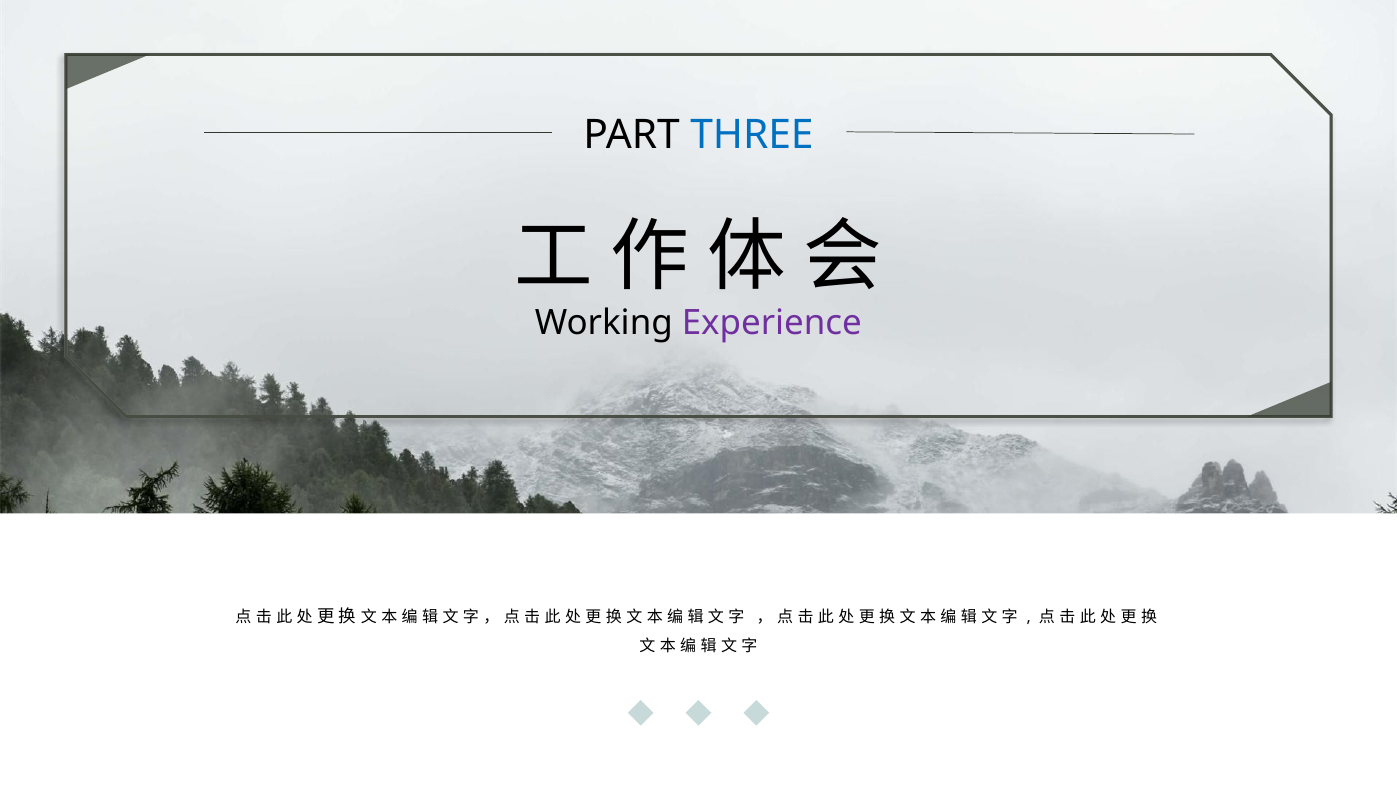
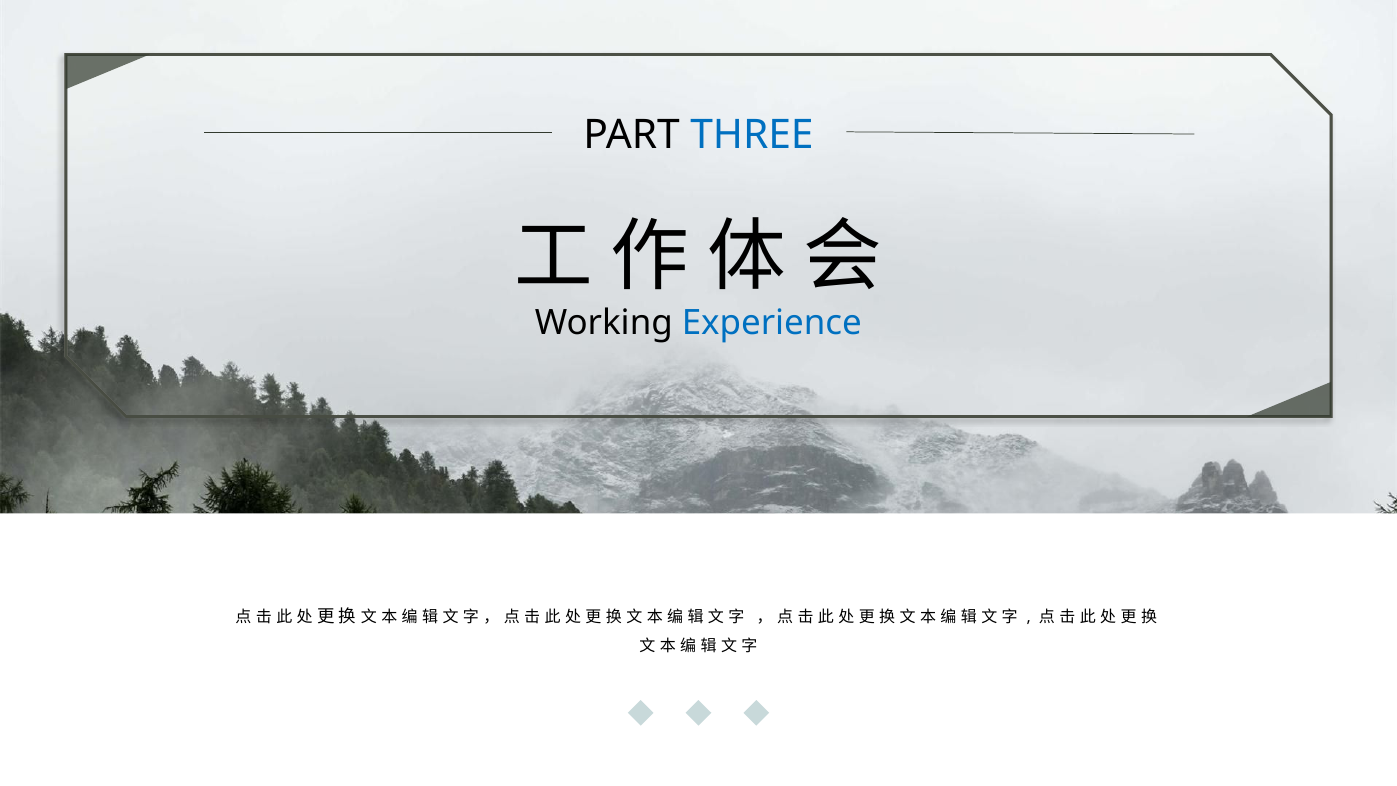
Experience colour: purple -> blue (772, 323)
